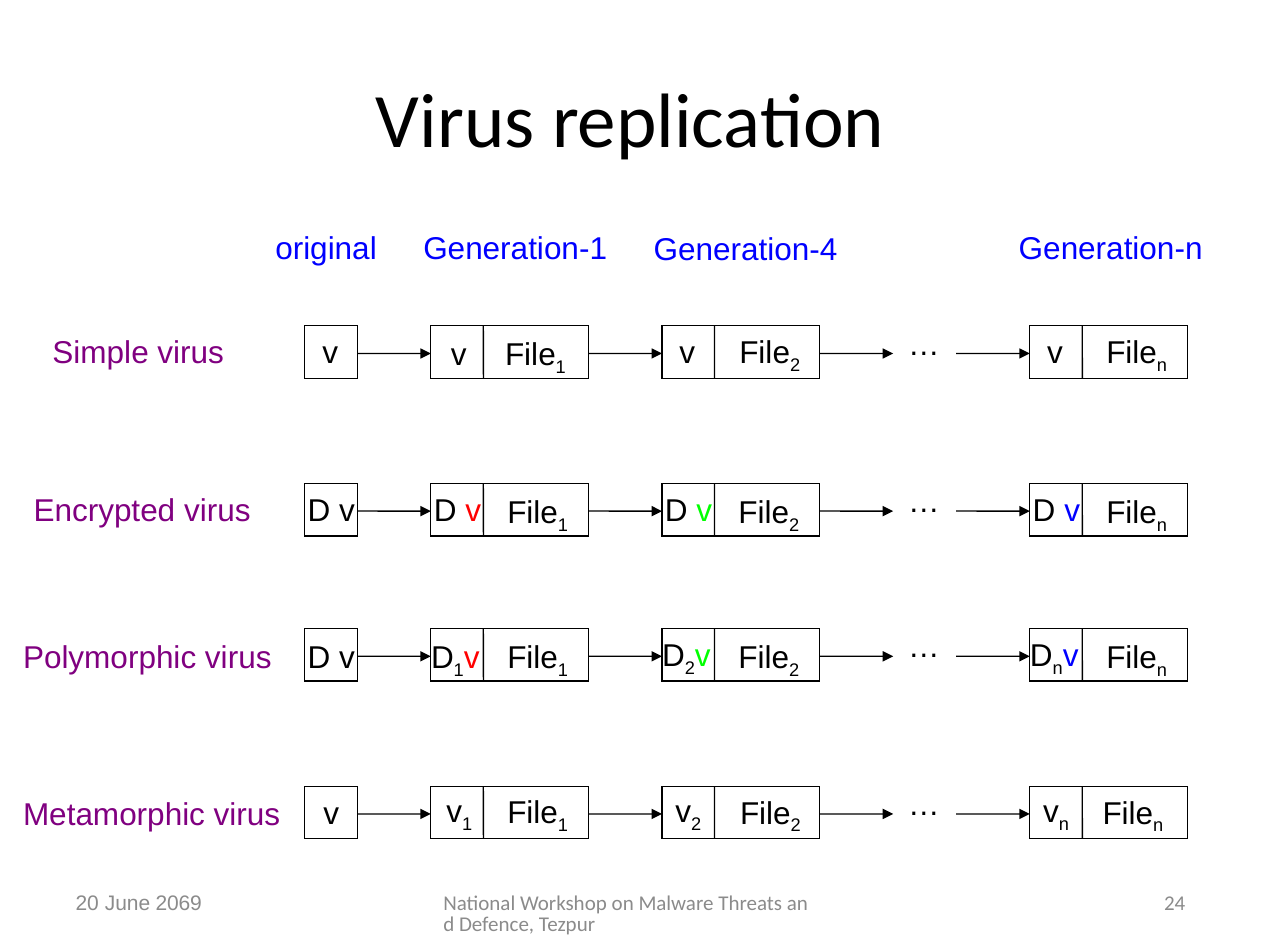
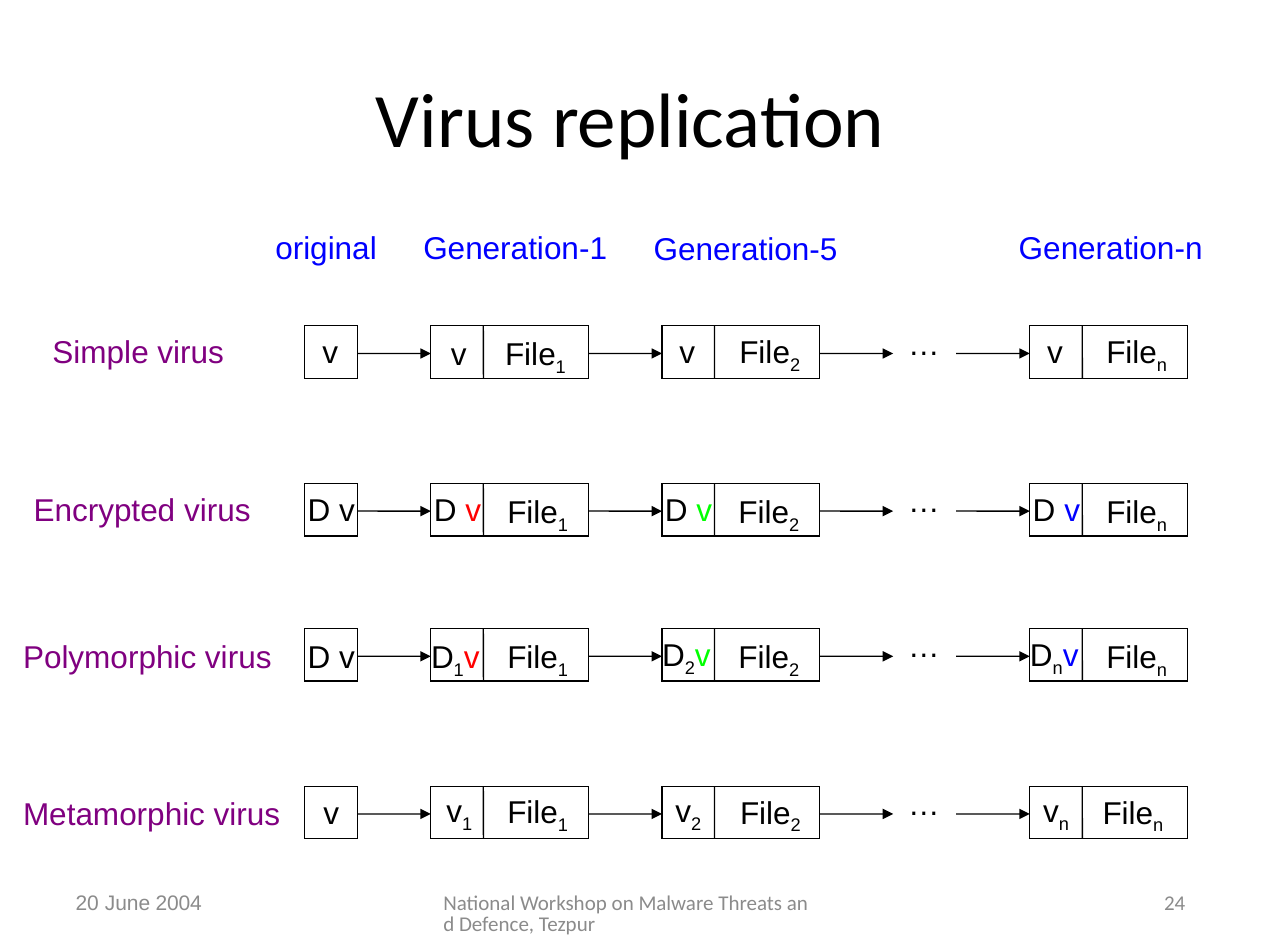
Generation-4: Generation-4 -> Generation-5 (746, 250)
2069: 2069 -> 2004 (179, 903)
